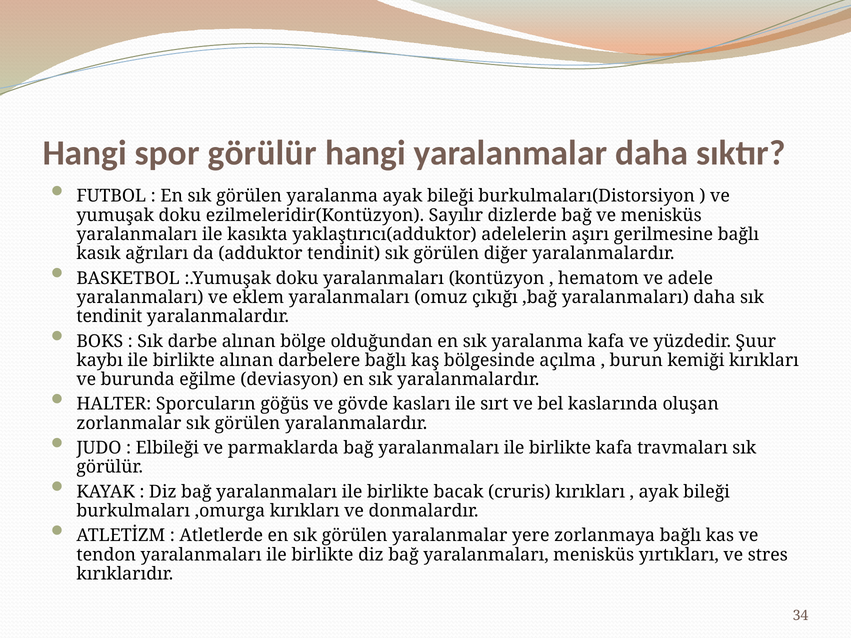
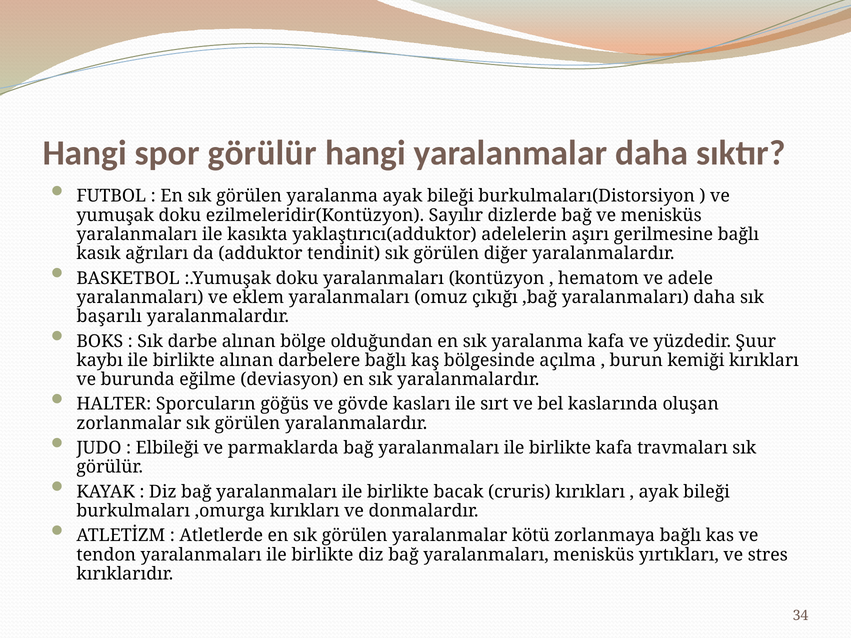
tendinit: tendinit -> başarılı (109, 317)
yere: yere -> kötü (531, 536)
